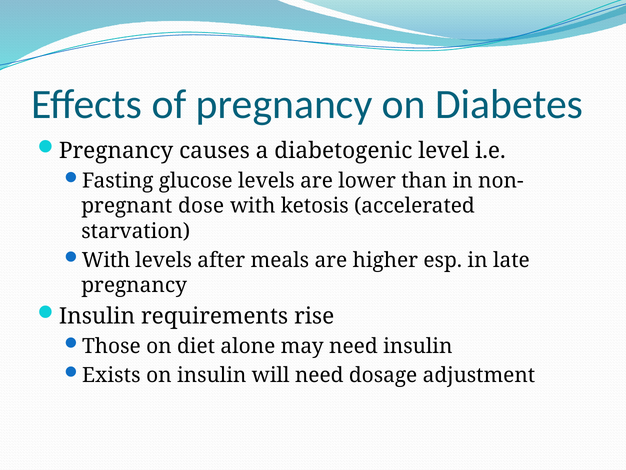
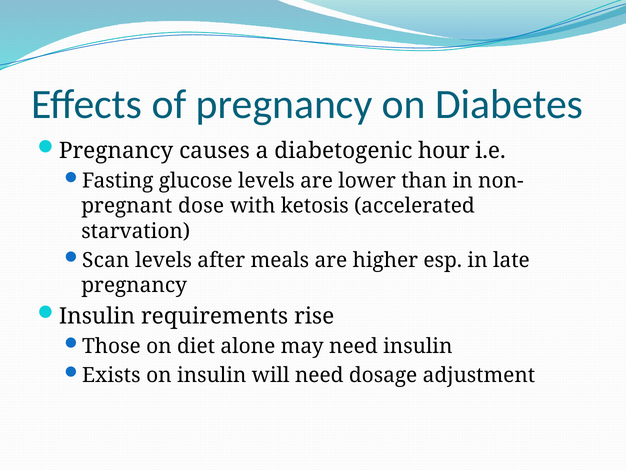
level: level -> hour (444, 151)
With: With -> Scan (106, 260)
